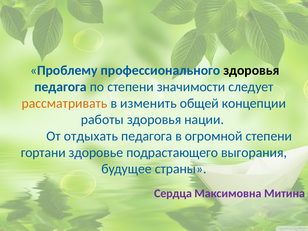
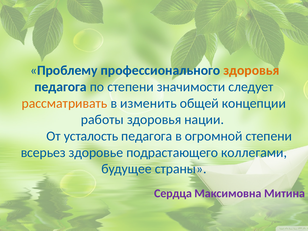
здоровья colour: black -> orange (251, 70)
отдыхать: отдыхать -> усталость (91, 136)
гортани: гортани -> всерьез (43, 153)
выгорания: выгорания -> коллегами (254, 153)
